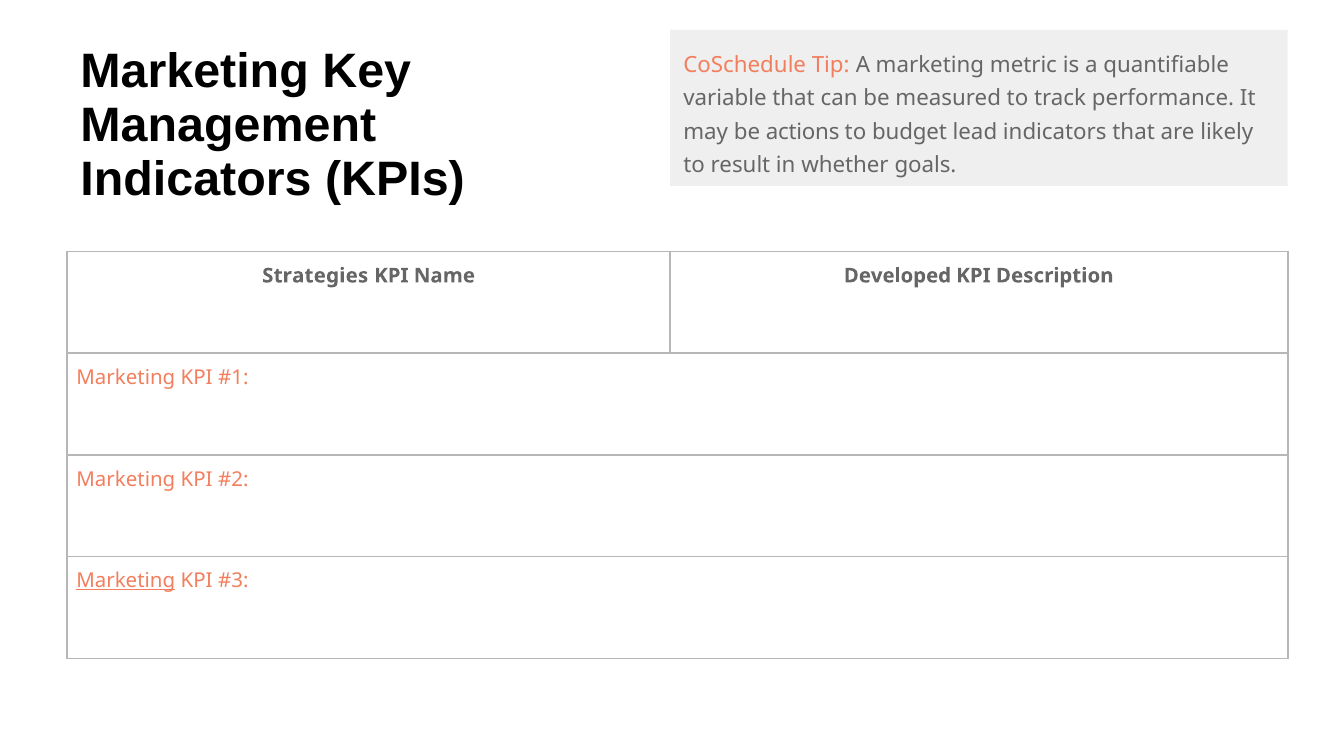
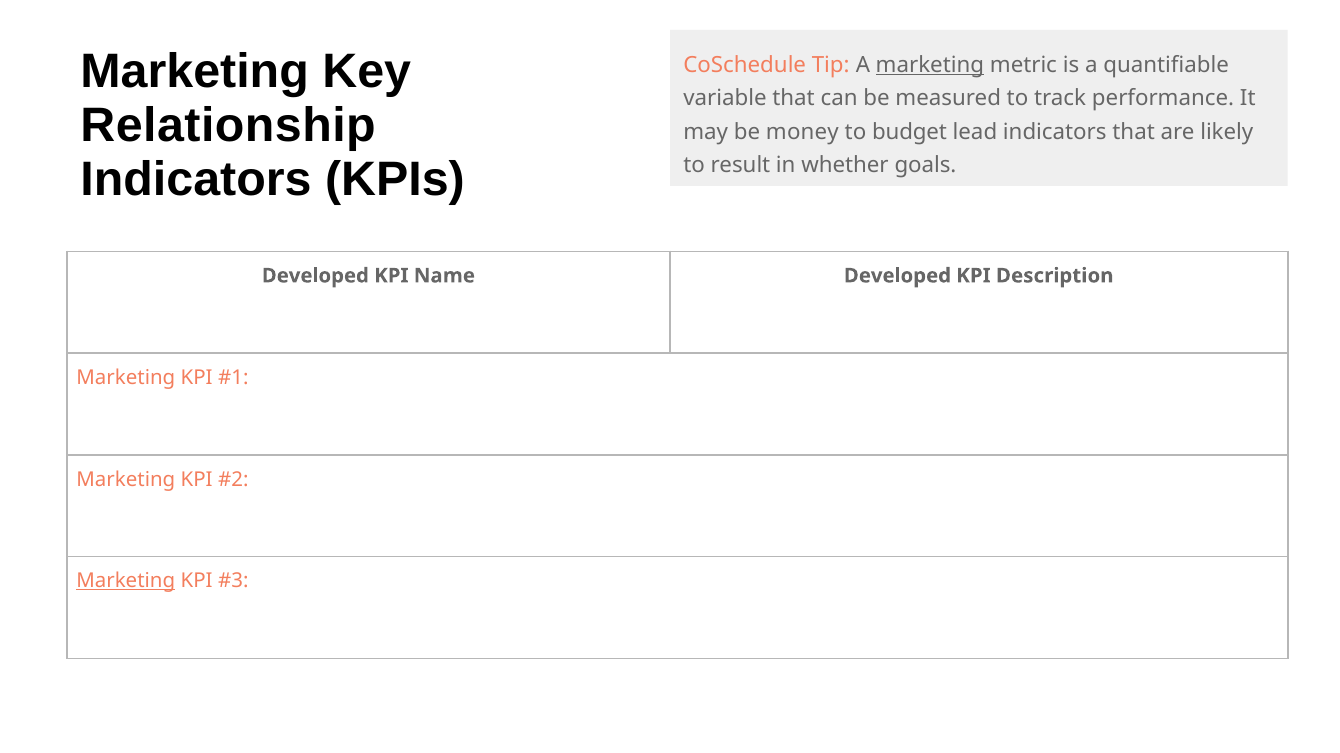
marketing underline: none -> present (930, 65)
Management: Management -> Relationship (228, 125)
actions: actions -> money (802, 132)
Strategies: Strategies -> Developed (315, 276)
